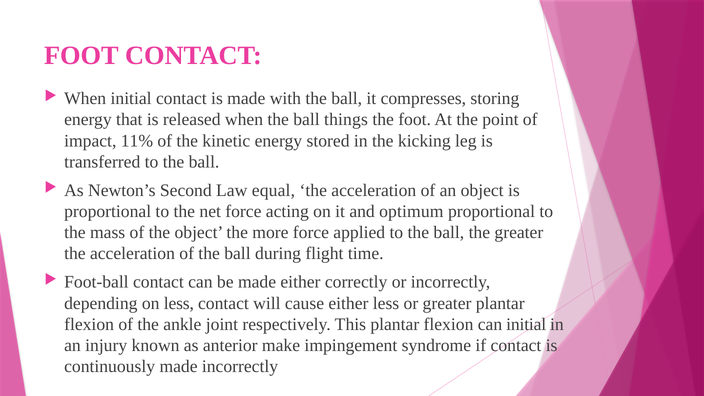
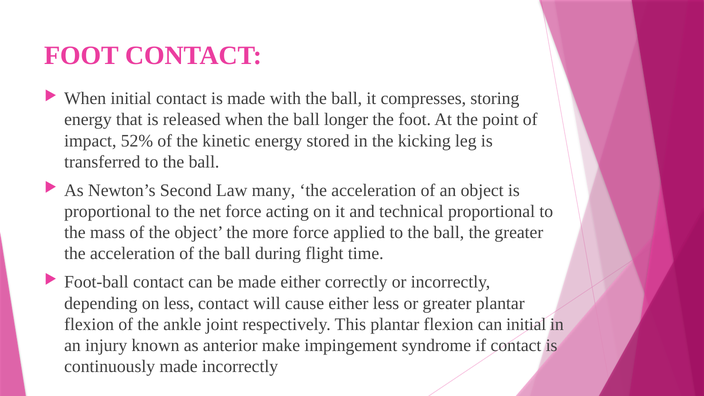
things: things -> longer (346, 120)
11%: 11% -> 52% (137, 141)
equal: equal -> many (274, 190)
optimum: optimum -> technical (411, 211)
